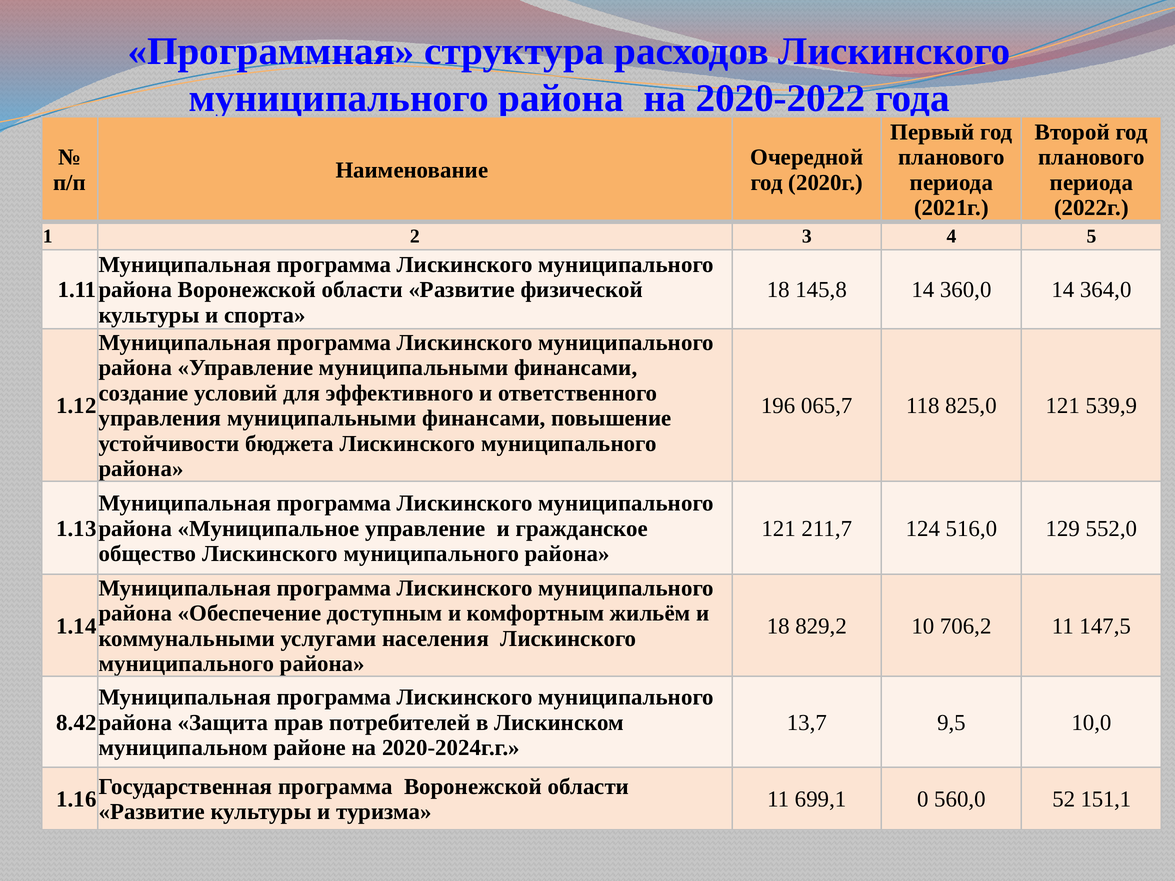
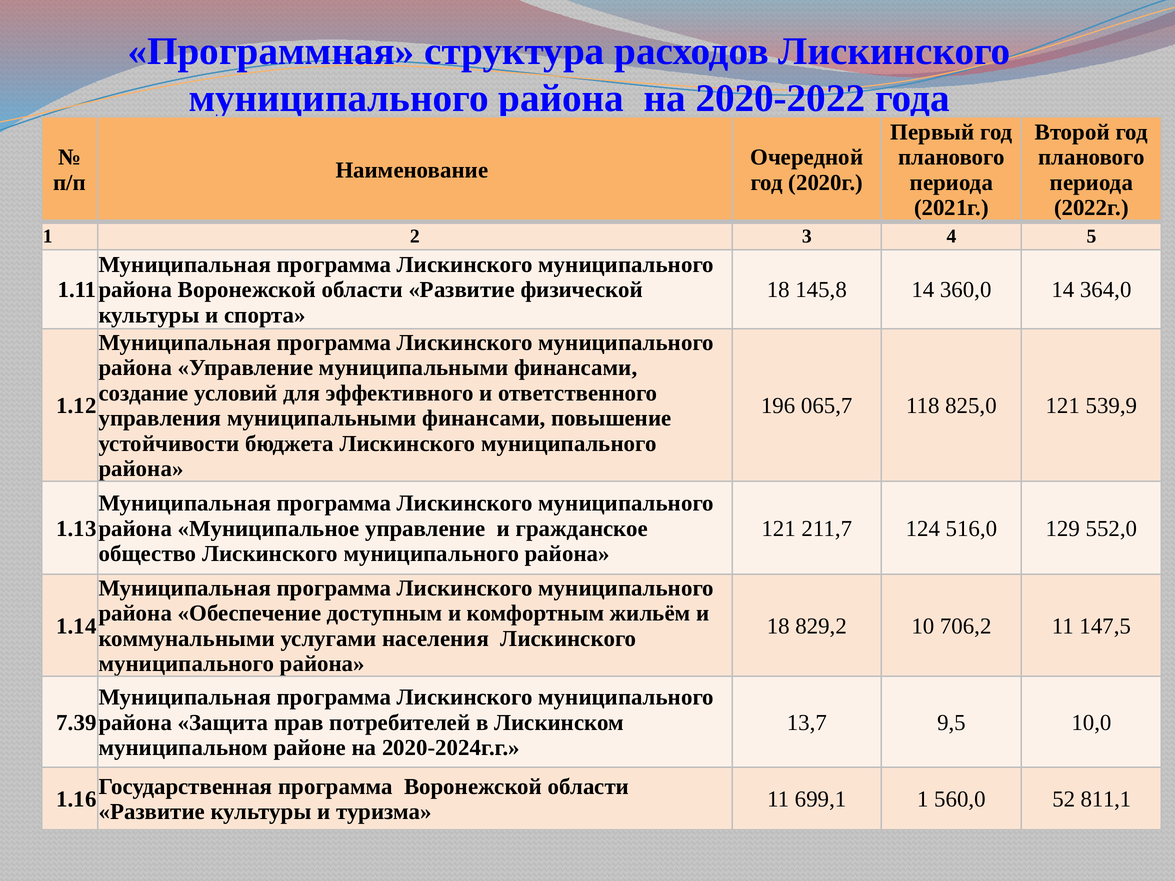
8.42: 8.42 -> 7.39 (76, 723)
699,1 0: 0 -> 1 (923, 799)
151,1: 151,1 -> 811,1 (1106, 799)
